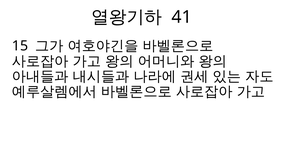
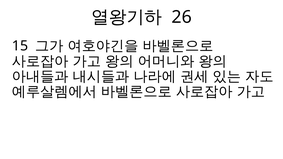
41: 41 -> 26 (182, 17)
